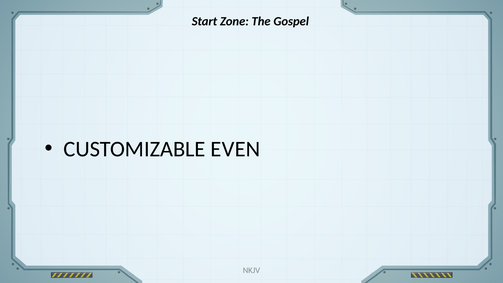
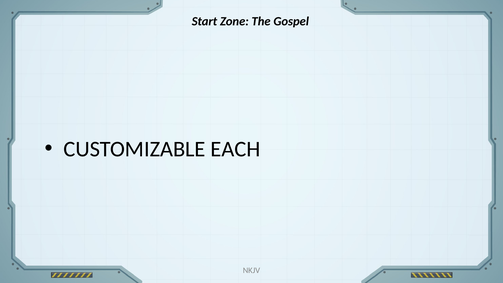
EVEN: EVEN -> EACH (236, 149)
